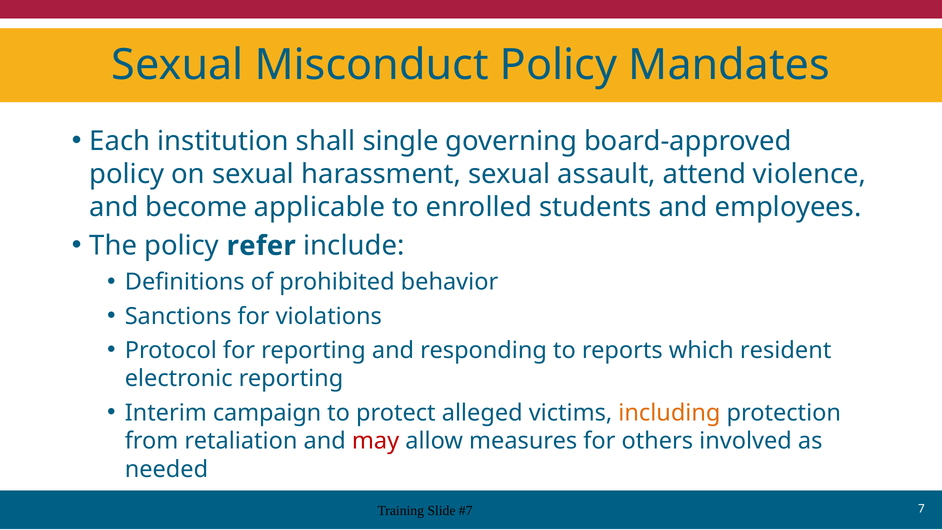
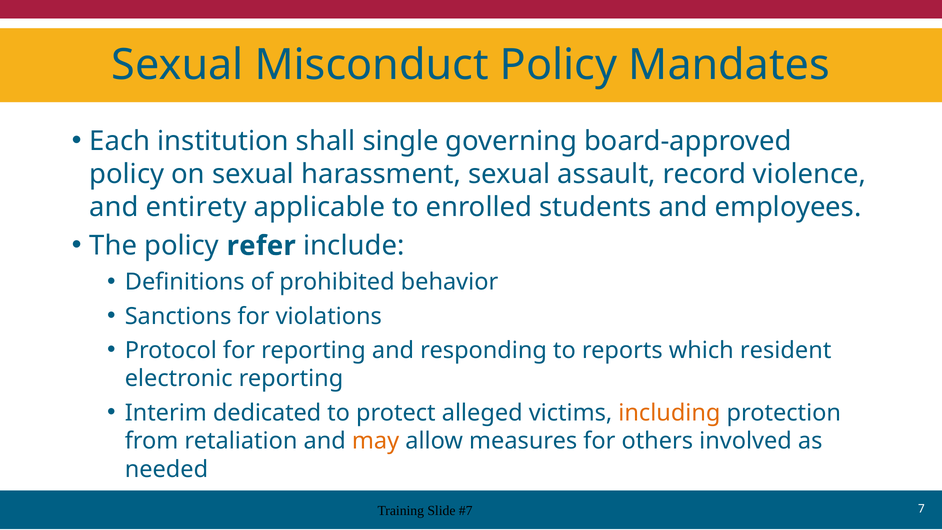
attend: attend -> record (705, 174)
become: become -> entirety (196, 207)
campaign: campaign -> dedicated (267, 413)
may colour: red -> orange (376, 441)
